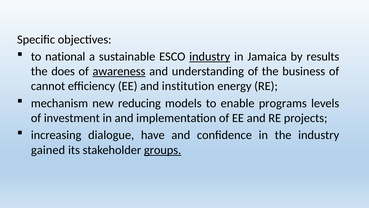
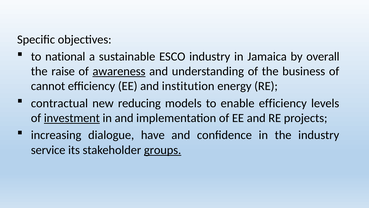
industry underline: present -> none (210, 56)
results: results -> overall (323, 56)
does: does -> raise (63, 71)
mechanism: mechanism -> contractual (59, 103)
enable programs: programs -> efficiency (283, 103)
investment underline: none -> present (72, 118)
gained: gained -> service (48, 150)
